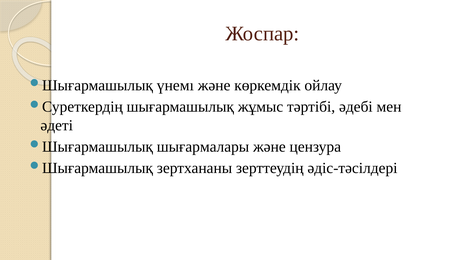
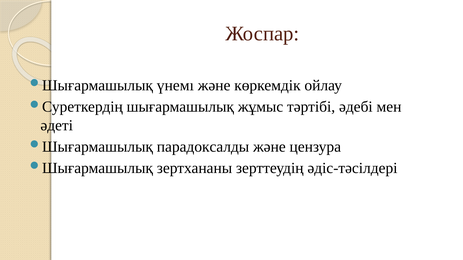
шығармалары: шығармалары -> парадоксалды (203, 147)
